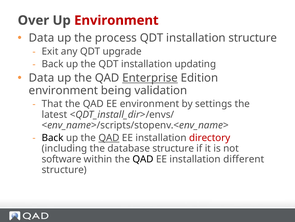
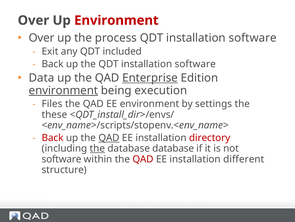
Data: Data -> Over (42, 38)
structure: structure -> software (253, 38)
upgrade: upgrade -> included (122, 51)
the QDT installation updating: updating -> software (195, 64)
environment underline: none -> present (63, 90)
validation: validation -> execution (161, 90)
That: That -> Files (52, 104)
latest: latest -> these (54, 114)
Back colour: black -> red (53, 137)
the underline: none -> present (97, 148)
database structure: structure -> database (173, 148)
QAD colour: black -> red (143, 159)
